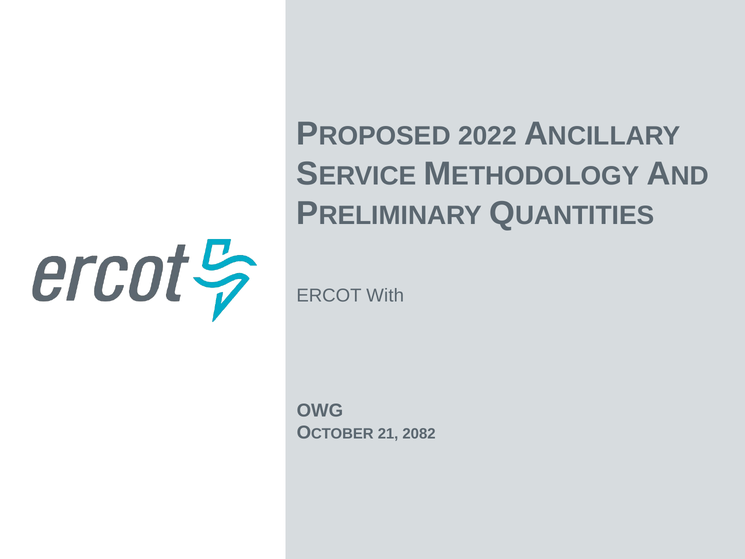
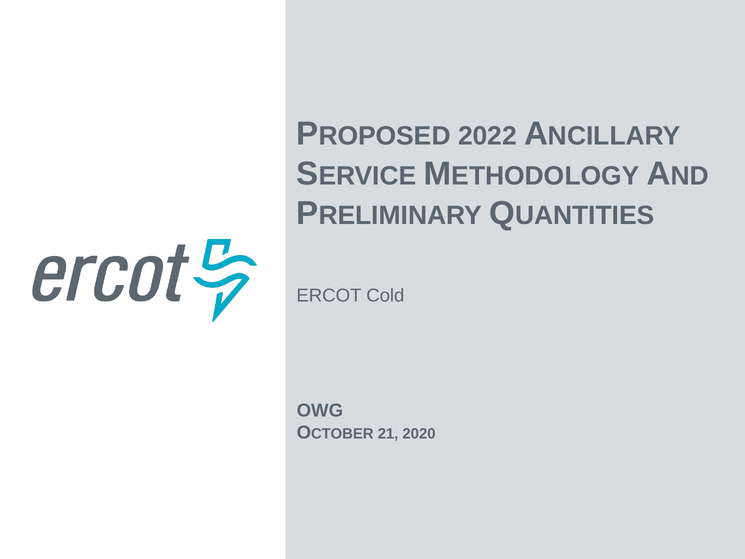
With: With -> Cold (385, 296)
2082: 2082 -> 2020 (419, 434)
